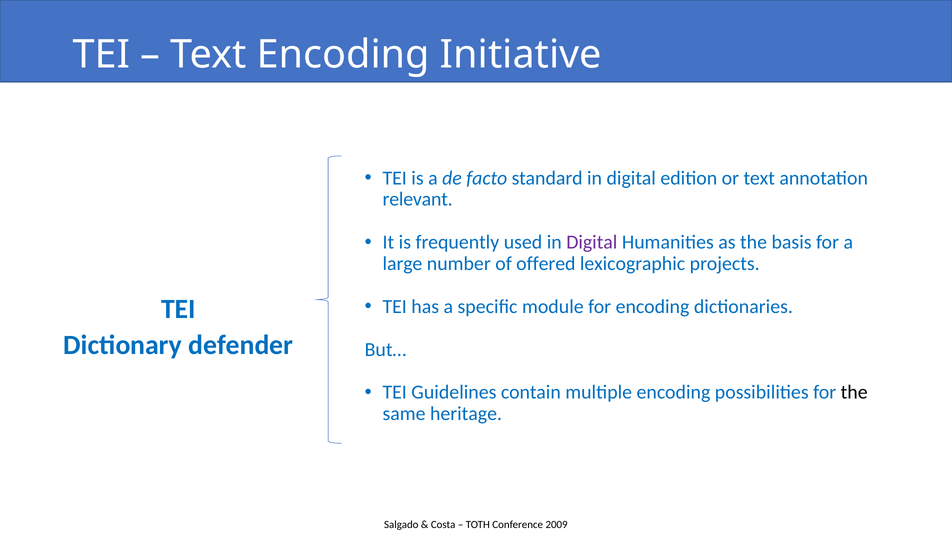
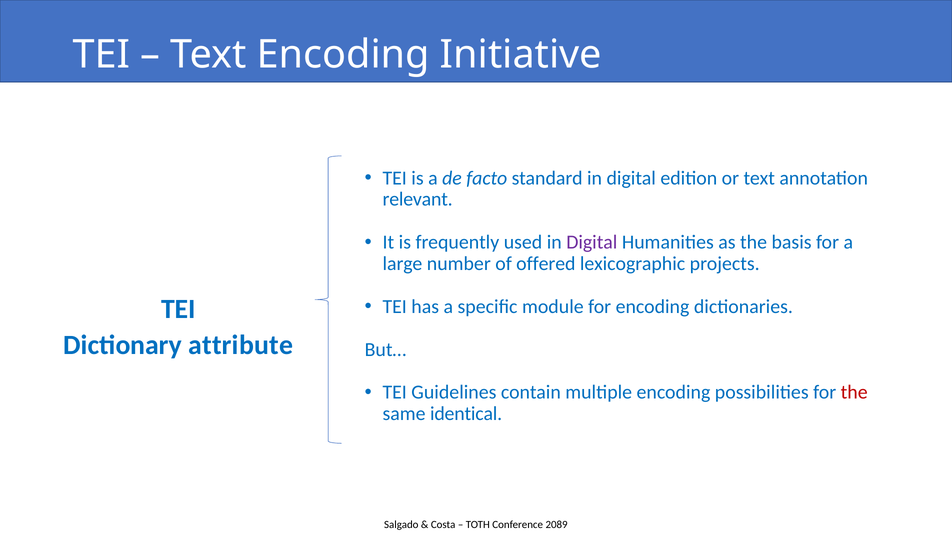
defender: defender -> attribute (241, 345)
the colour: black -> red (854, 392)
heritage: heritage -> identical (466, 413)
2009: 2009 -> 2089 (557, 524)
